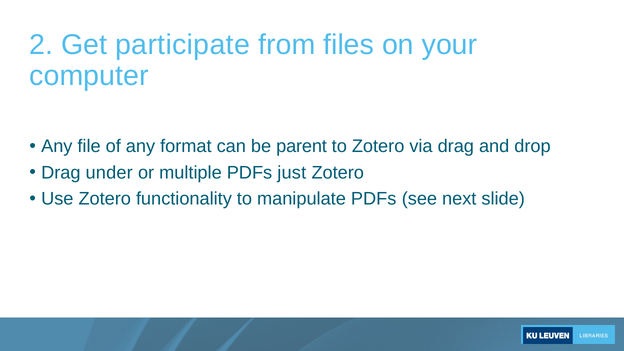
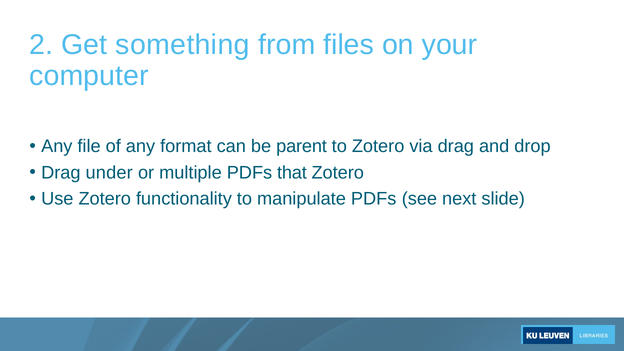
participate: participate -> something (183, 45)
just: just -> that (292, 173)
